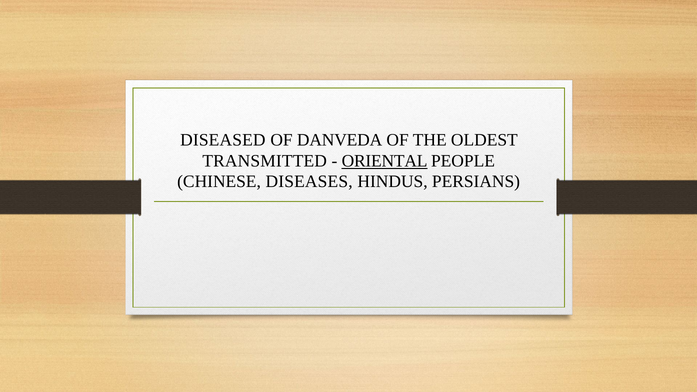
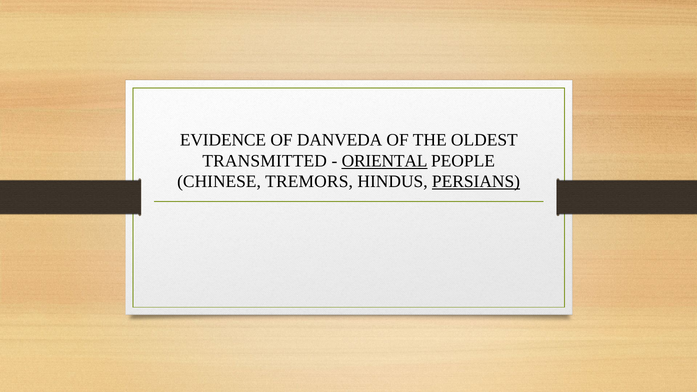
DISEASED: DISEASED -> EVIDENCE (223, 140)
DISEASES: DISEASES -> TREMORS (309, 182)
PERSIANS underline: none -> present (476, 182)
